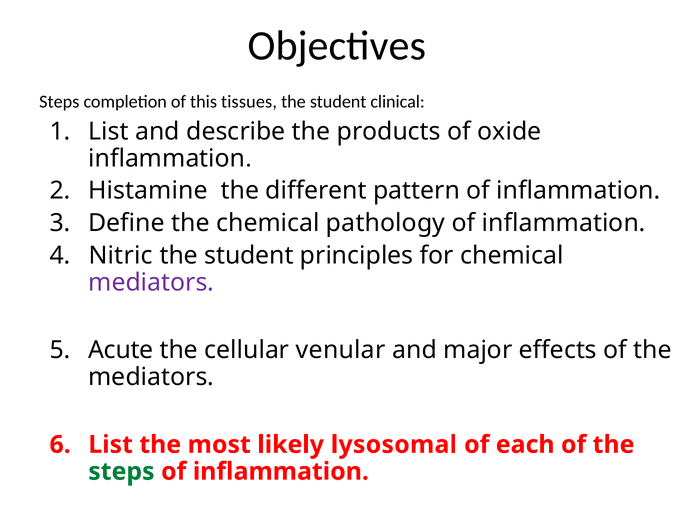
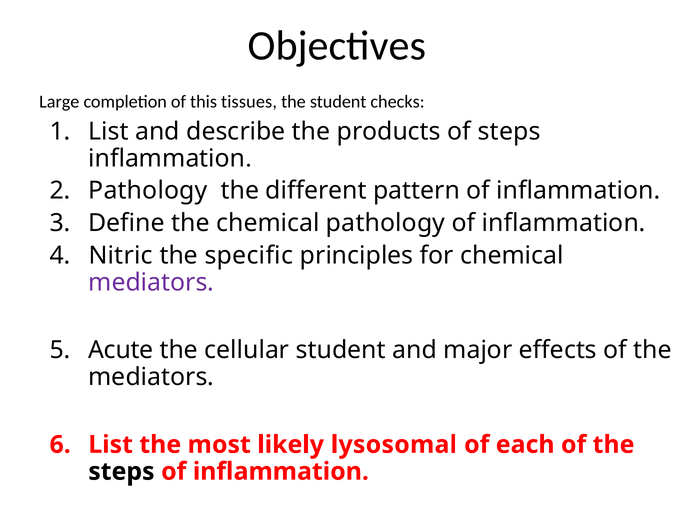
Steps: Steps -> Large (59, 102)
clinical: clinical -> checks (398, 102)
of oxide: oxide -> steps (509, 131)
Histamine: Histamine -> Pathology (148, 191)
student: student -> specific (249, 255)
cellular venular: venular -> student (341, 350)
steps colour: green -> black (121, 471)
